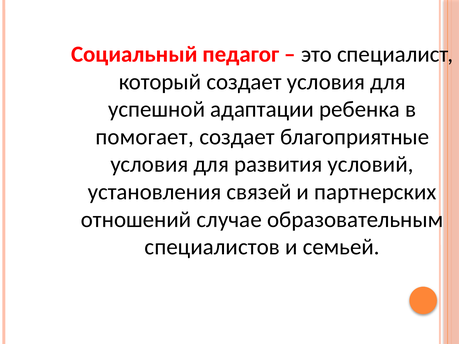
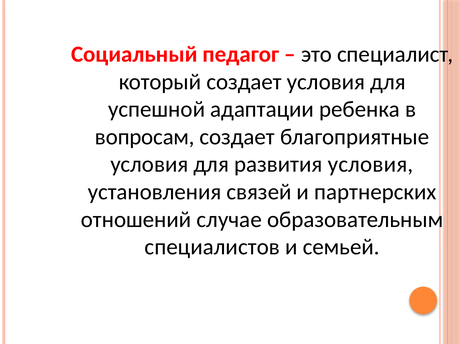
помогает: помогает -> вопросам (145, 137)
развития условий: условий -> условия (371, 165)
